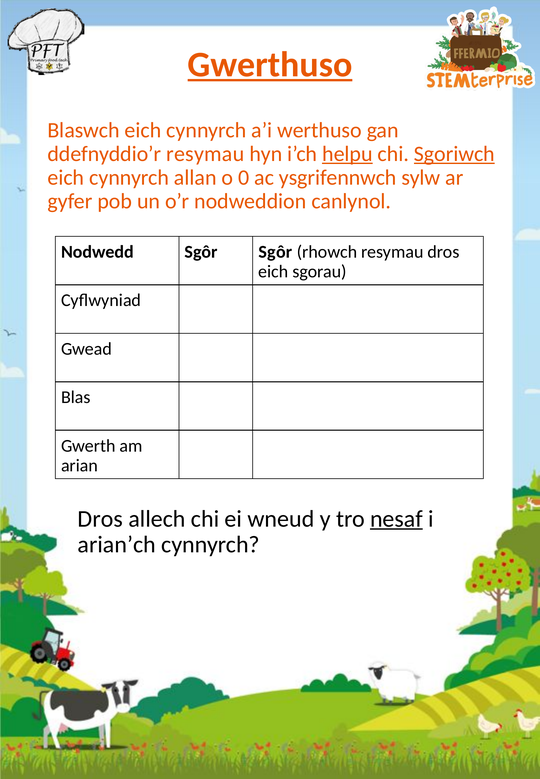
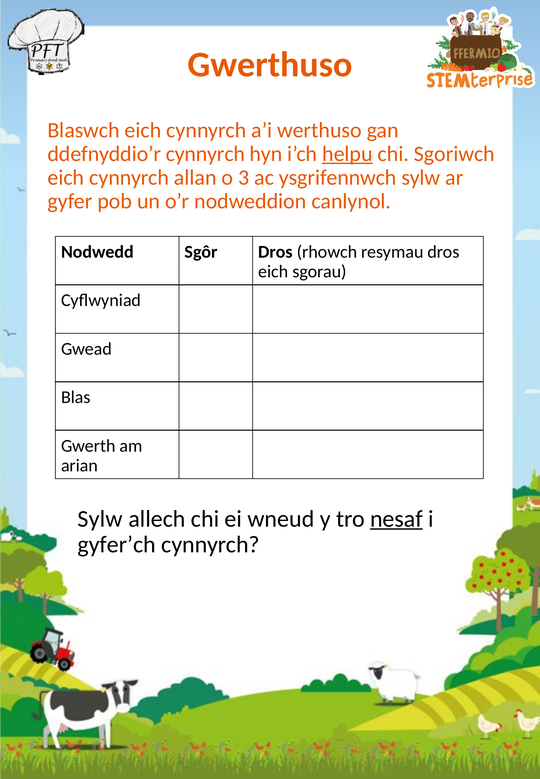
Gwerthuso underline: present -> none (270, 65)
ddefnyddio’r resymau: resymau -> cynnyrch (205, 154)
Sgoriwch underline: present -> none (454, 154)
0: 0 -> 3 (244, 178)
Sgôr Sgôr: Sgôr -> Dros (276, 252)
Dros: Dros -> Sylw (100, 519)
arian’ch: arian’ch -> gyfer’ch (117, 545)
